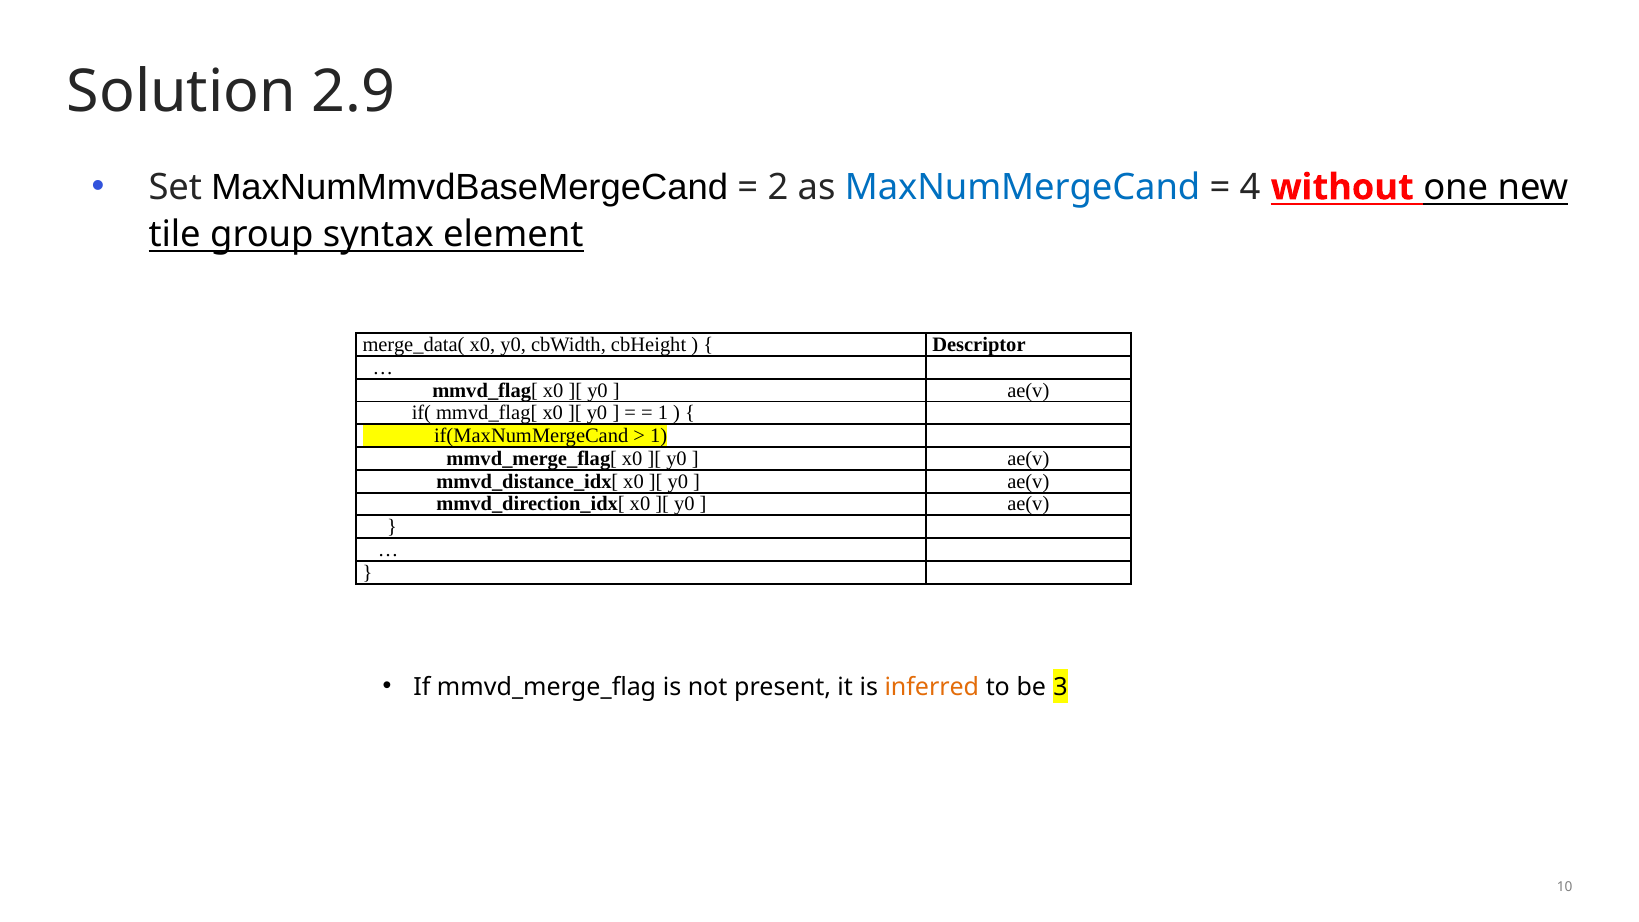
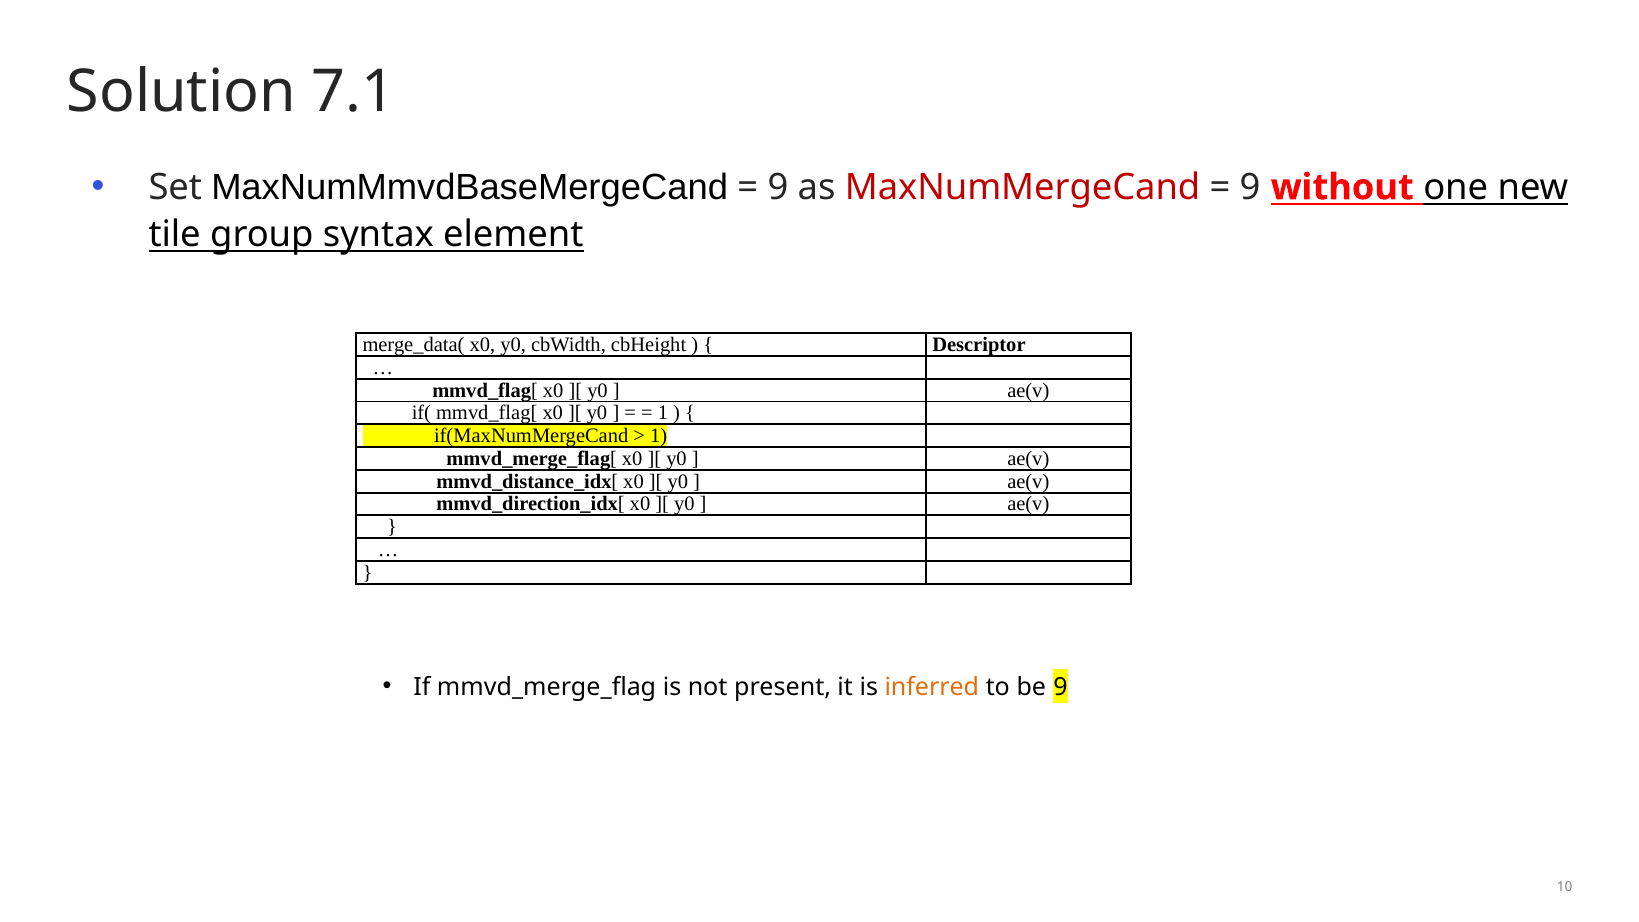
2.9: 2.9 -> 7.1 (353, 92)
2: 2 -> 9 (778, 187)
MaxNumMergeCand colour: blue -> red (1023, 187)
4: 4 -> 9 (1250, 187)
be 3: 3 -> 9 (1061, 687)
